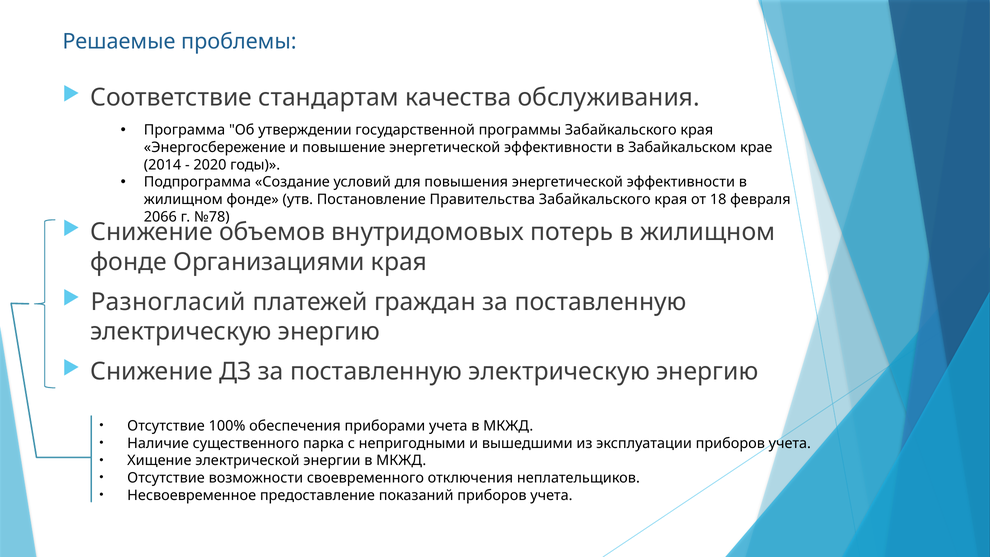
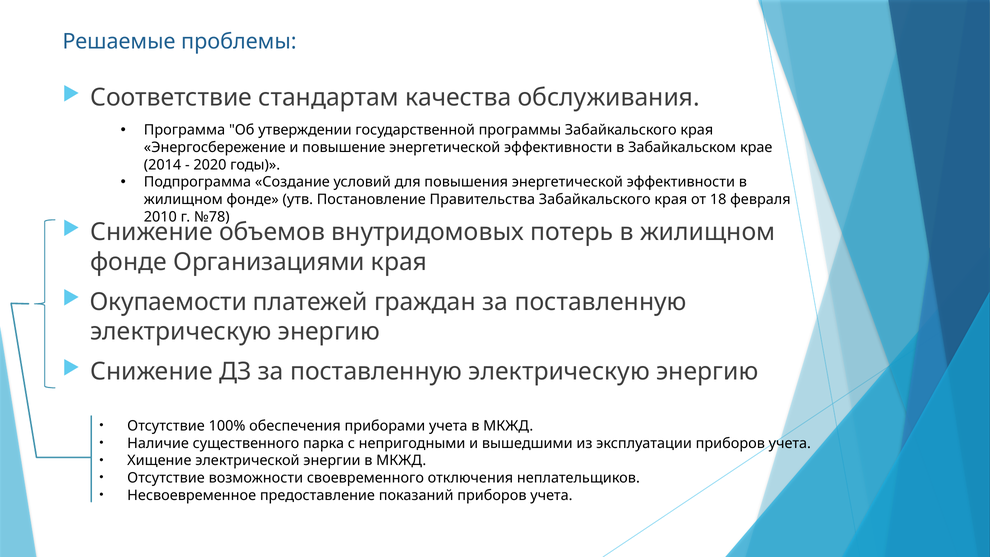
2066: 2066 -> 2010 (160, 217)
Разногласий: Разногласий -> Окупаемости (168, 302)
